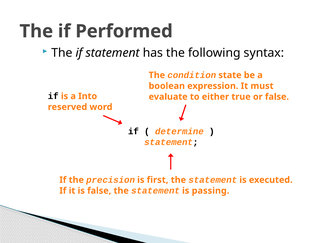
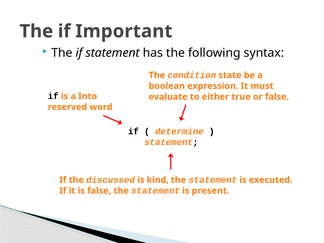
Performed: Performed -> Important (124, 31)
precision: precision -> discussed (111, 180)
first: first -> kind (158, 180)
passing: passing -> present (211, 191)
